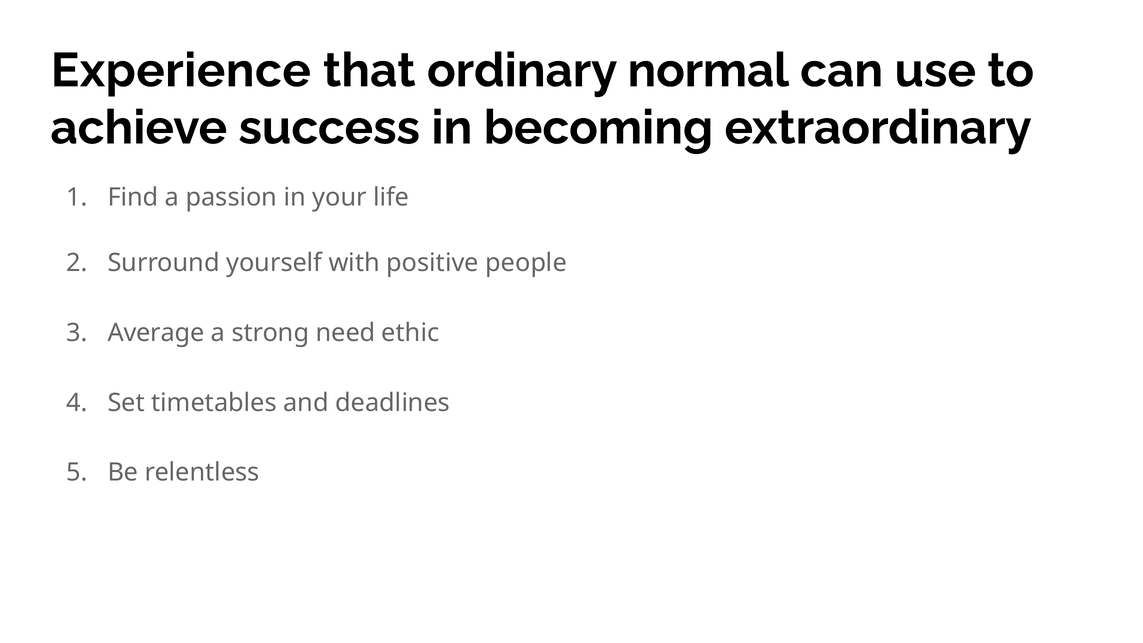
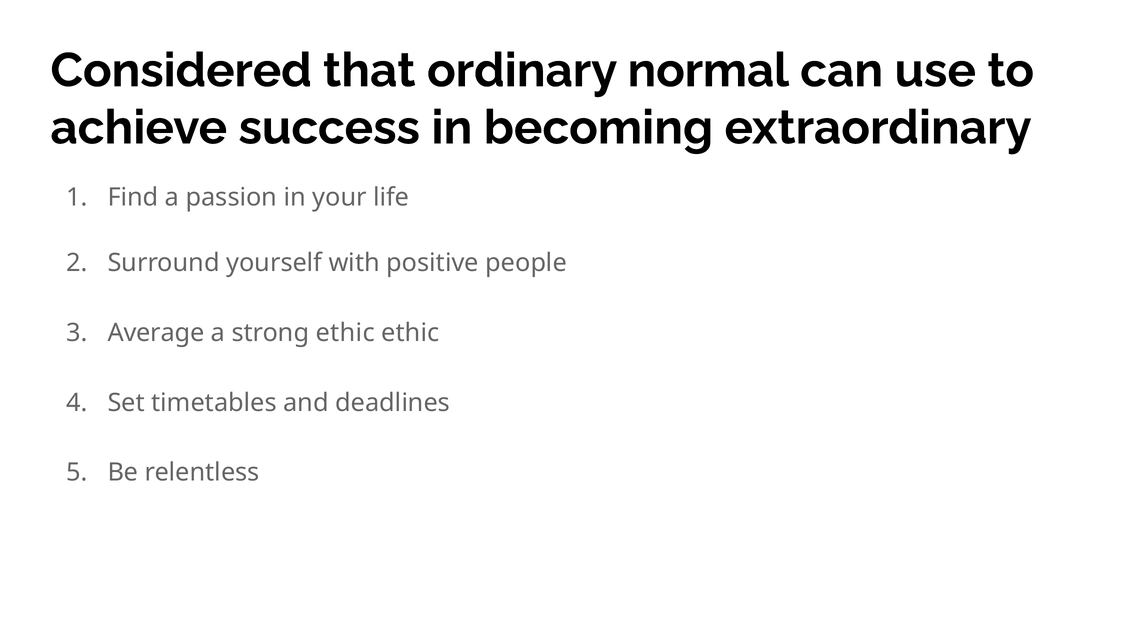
Experience: Experience -> Considered (181, 71)
strong need: need -> ethic (345, 333)
